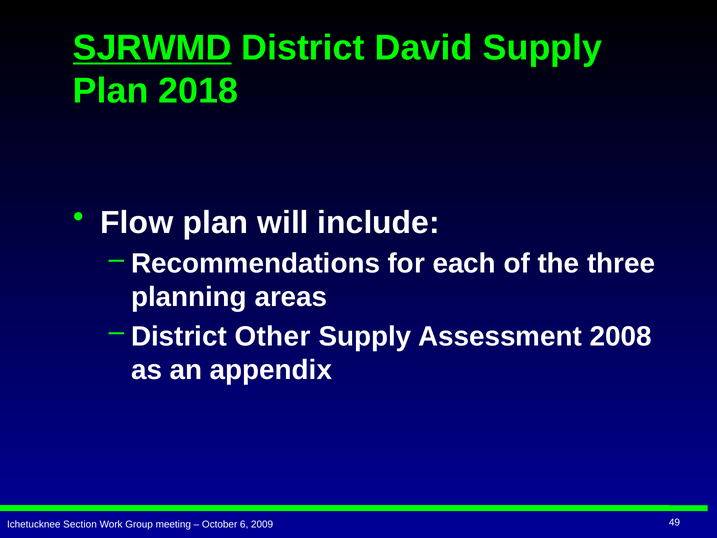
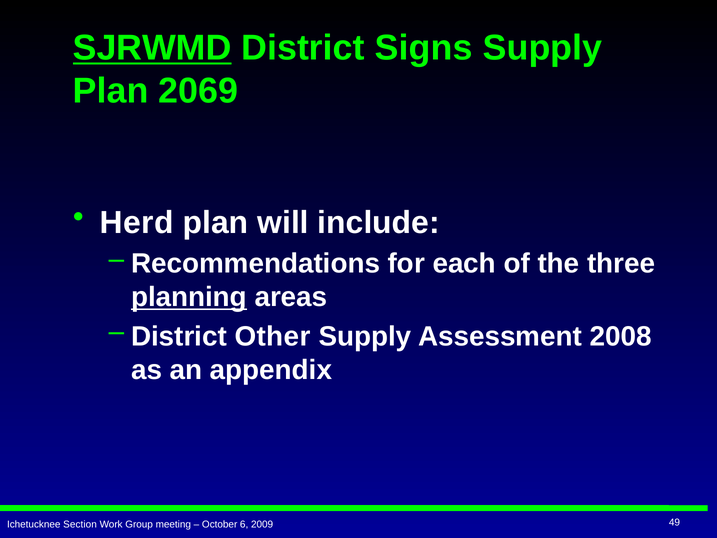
David: David -> Signs (424, 48)
2018: 2018 -> 2069 (198, 91)
Flow: Flow -> Herd (137, 222)
planning underline: none -> present (189, 297)
